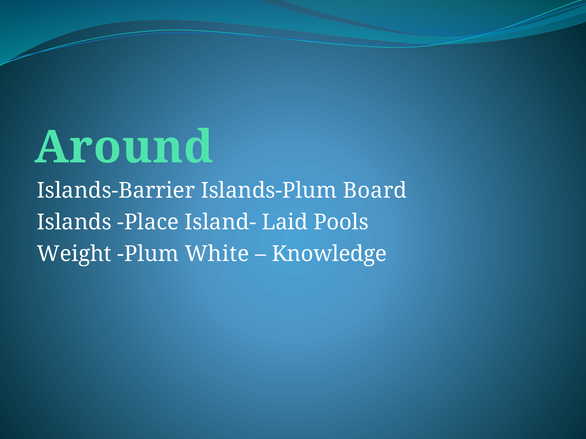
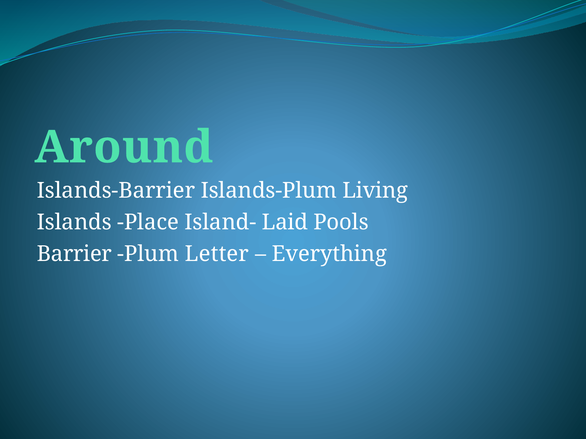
Board: Board -> Living (375, 191)
Weight: Weight -> Barrier (74, 254)
White: White -> Letter (217, 254)
Knowledge: Knowledge -> Everything (329, 254)
